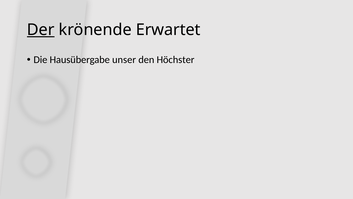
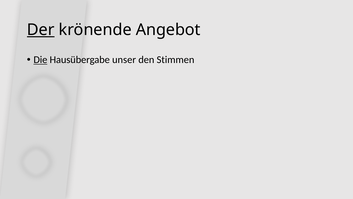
Erwartet: Erwartet -> Angebot (168, 30)
Die underline: none -> present (40, 60)
Höchster: Höchster -> Stimmen (175, 60)
